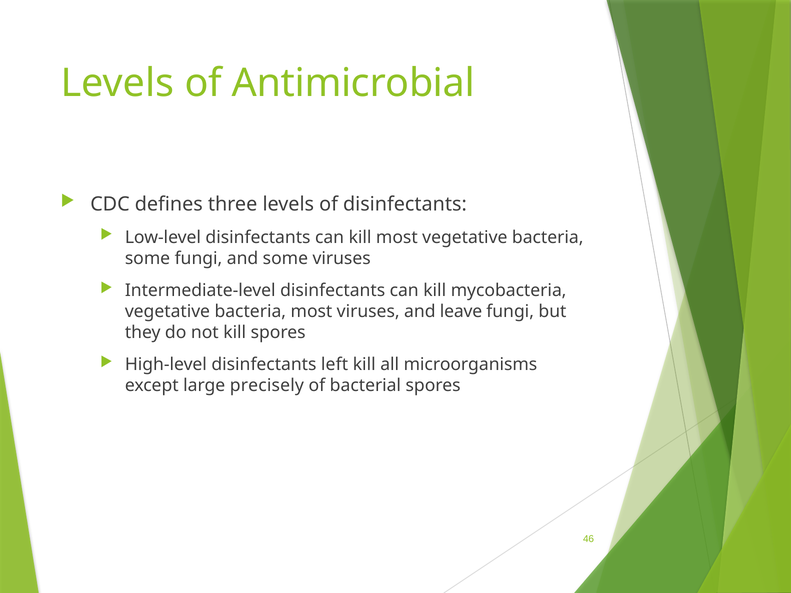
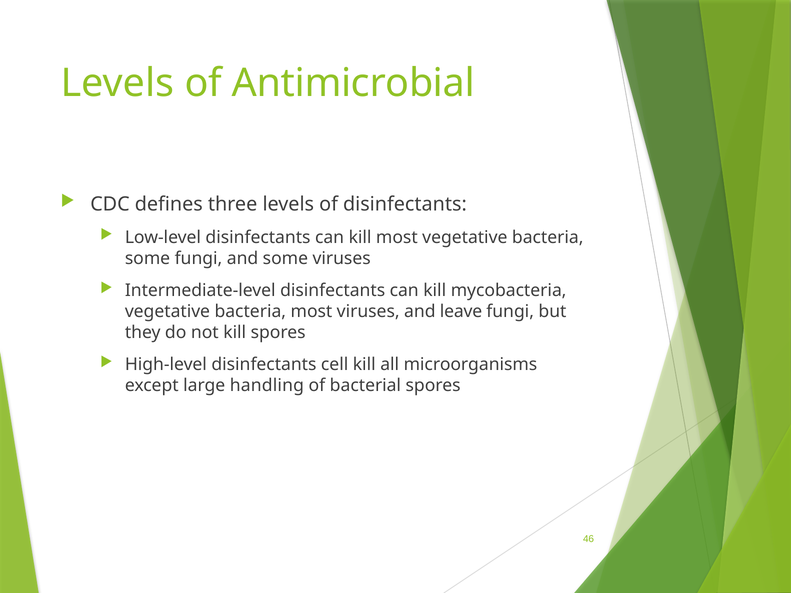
left: left -> cell (335, 365)
precisely: precisely -> handling (267, 386)
